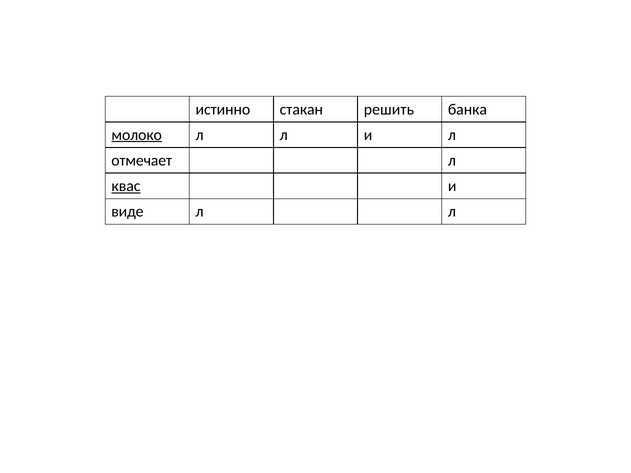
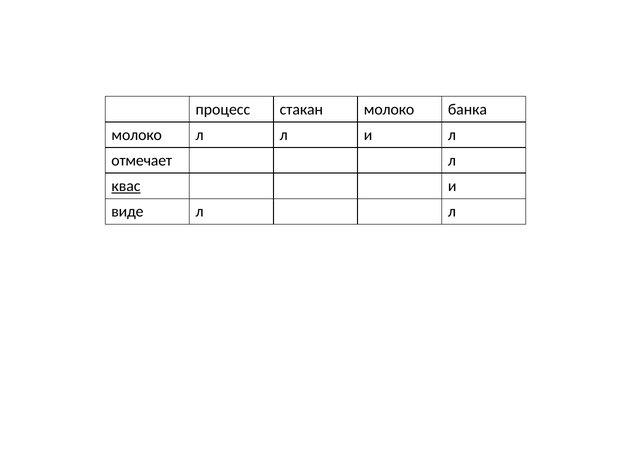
истинно: истинно -> процесс (223, 109)
стакан решить: решить -> молоко (389, 109)
молоко underline: present -> none (137, 135)
